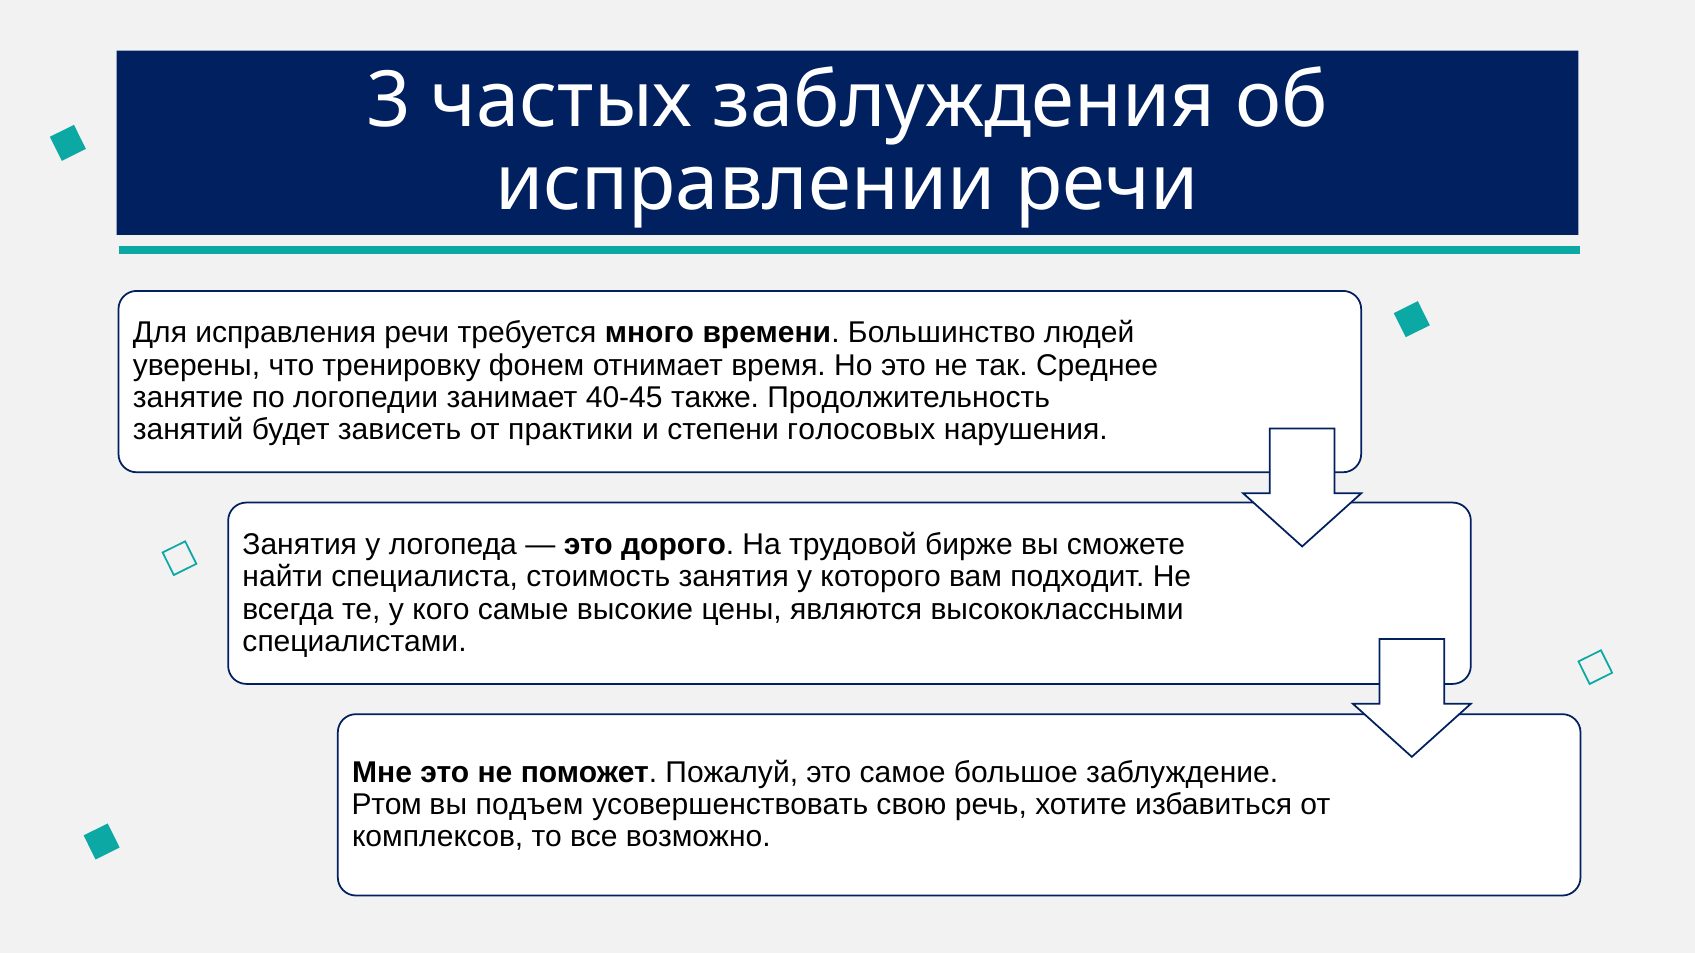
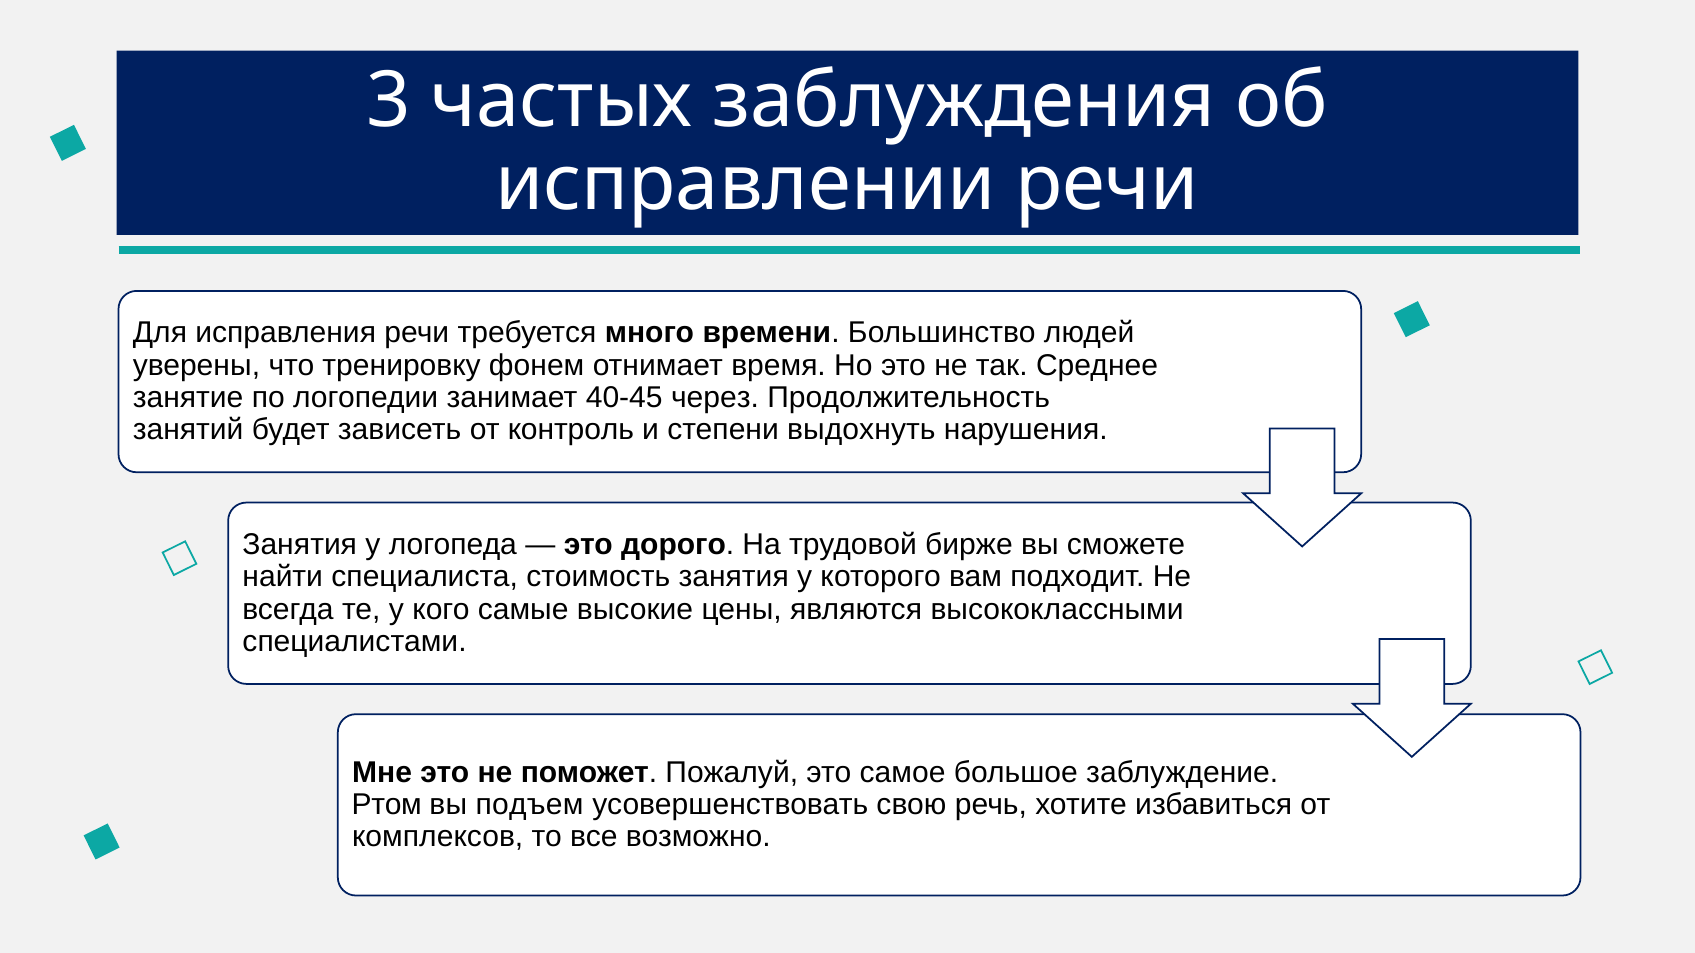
также: также -> через (715, 398)
практики: практики -> контроль (571, 430)
голосовых: голосовых -> выдохнуть (861, 430)
